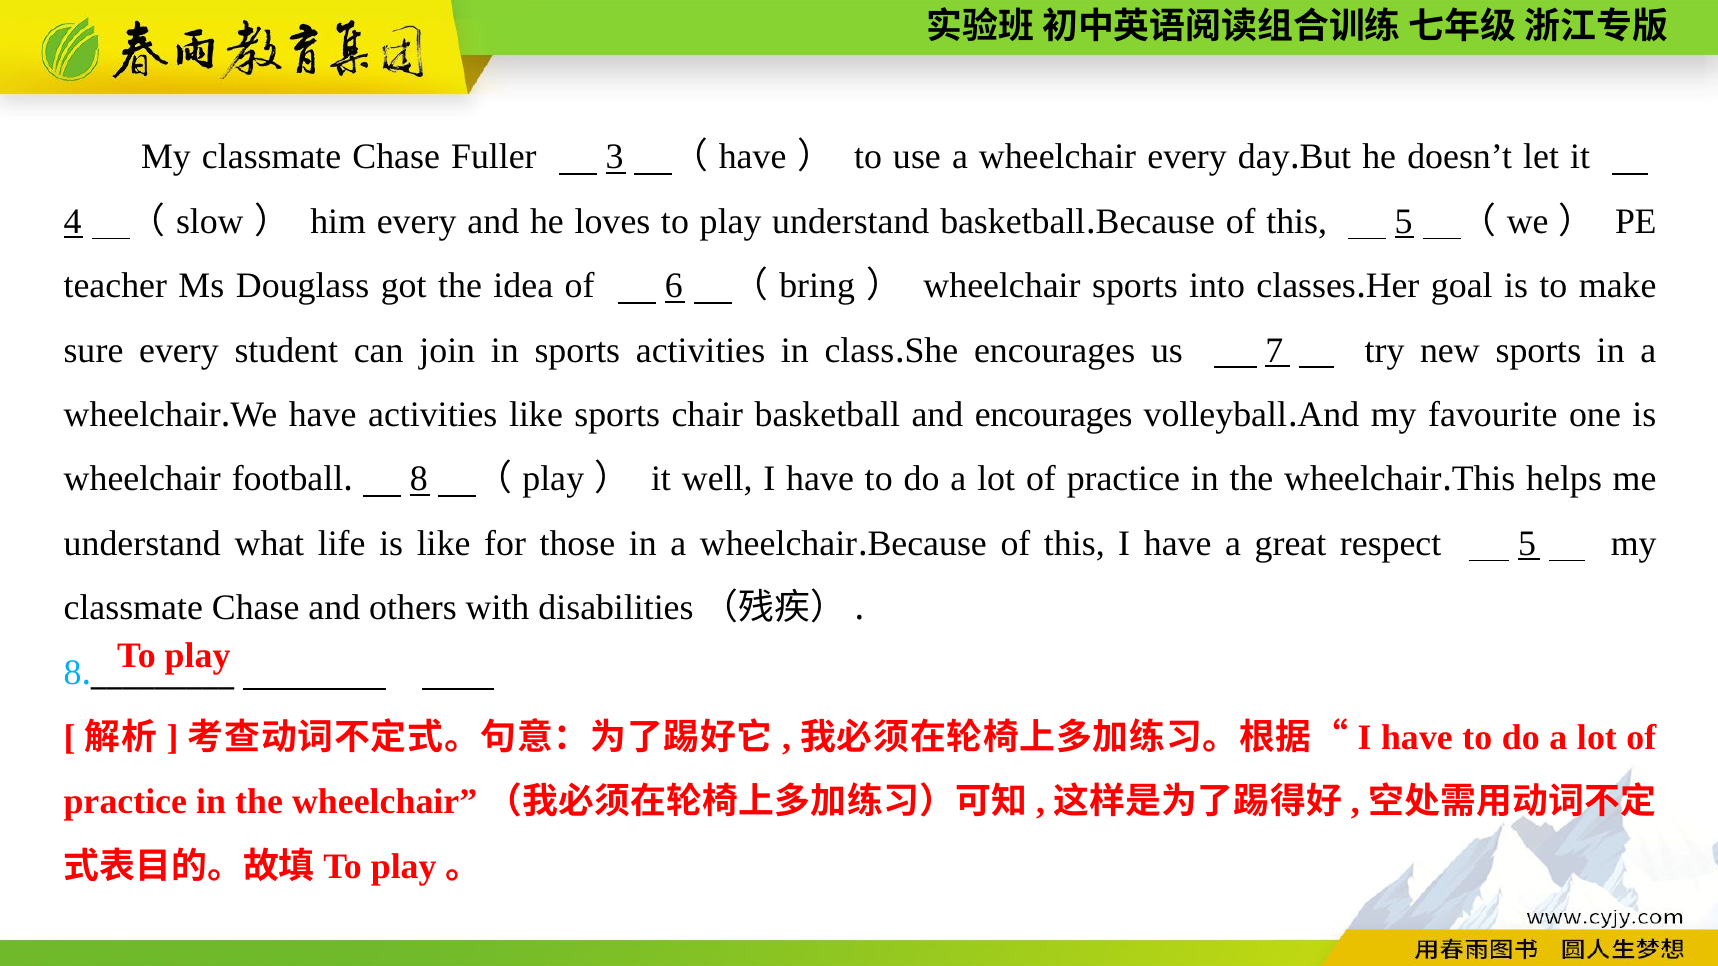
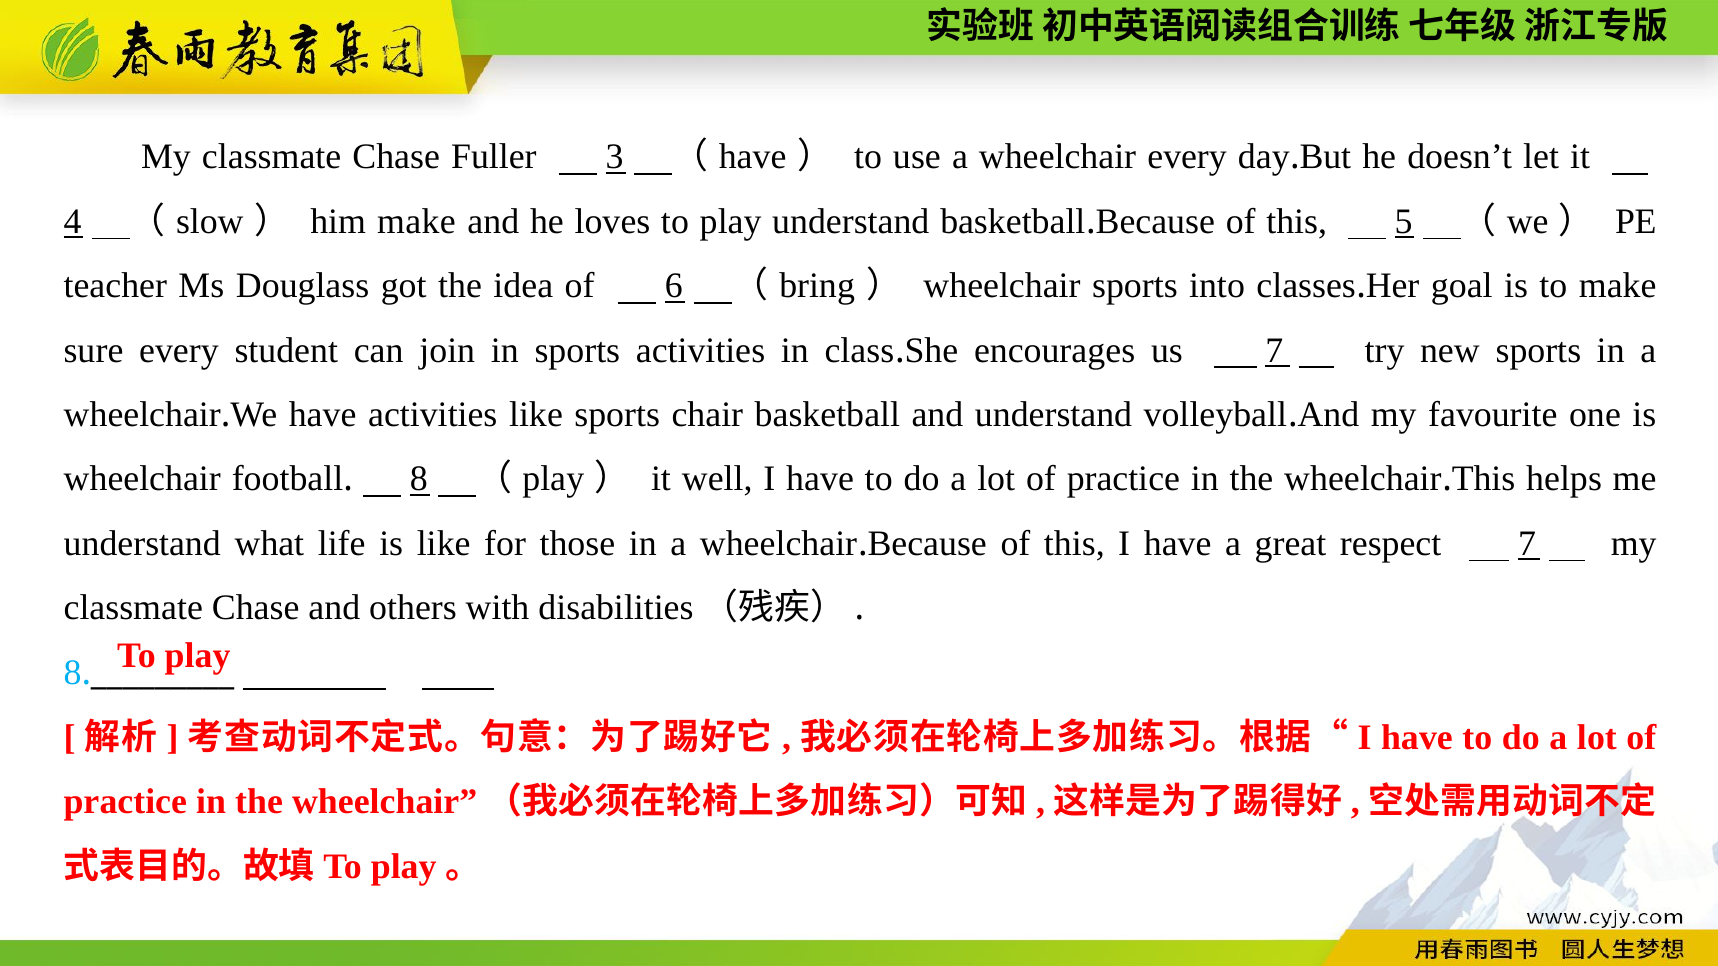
him every: every -> make (417, 222)
and encourages: encourages -> understand (1054, 415)
respect 5: 5 -> 7 (1527, 544)
